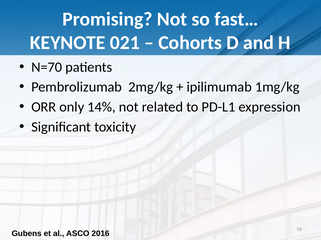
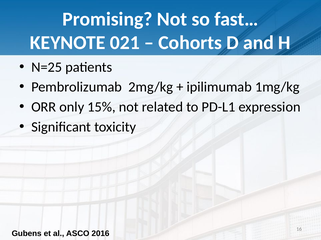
N=70: N=70 -> N=25 (47, 67)
14%: 14% -> 15% (102, 107)
